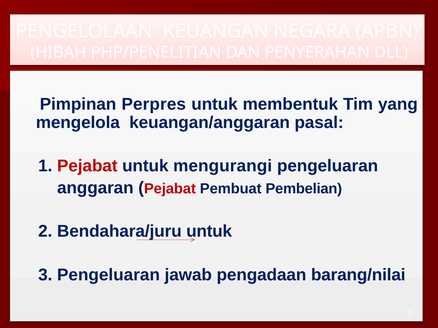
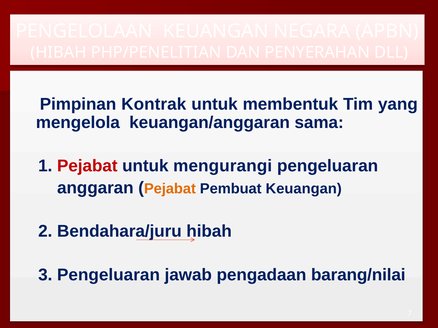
Perpres: Perpres -> Kontrak (154, 104)
pasal: pasal -> sama (319, 123)
Pejabat colour: red -> orange (170, 189)
Pembuat Pembelian: Pembelian -> Keuangan (304, 189)
Bendahara/juru untuk: untuk -> hibah (209, 232)
